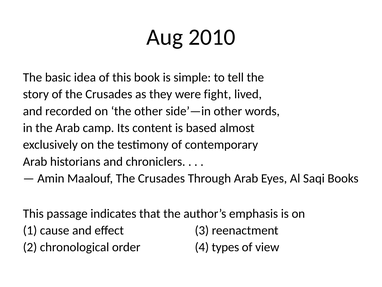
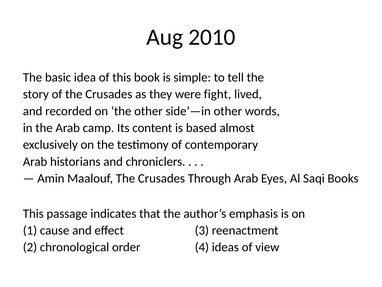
types: types -> ideas (225, 247)
